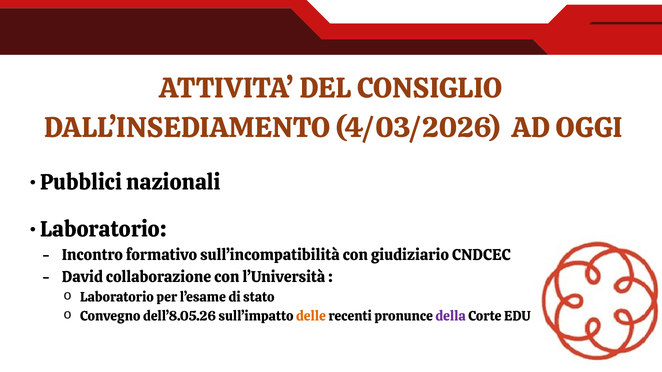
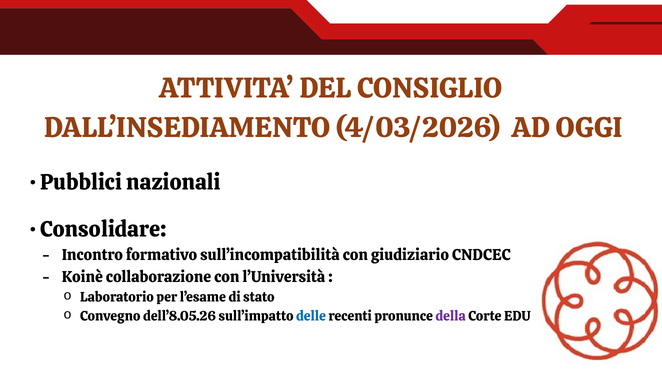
Laboratorio: Laboratorio -> Consolidare (103, 230)
David: David -> Koinè (82, 277)
delle colour: orange -> blue (311, 316)
